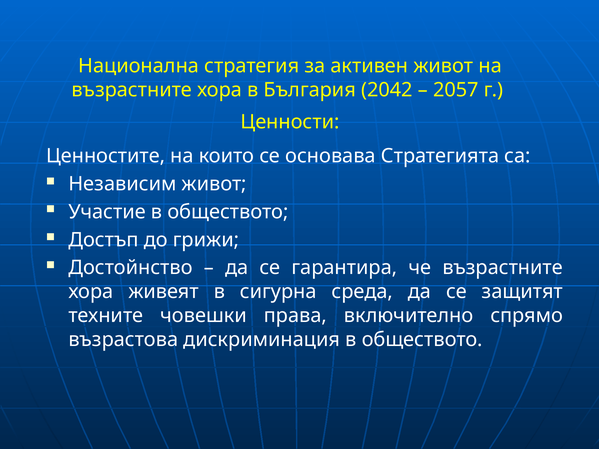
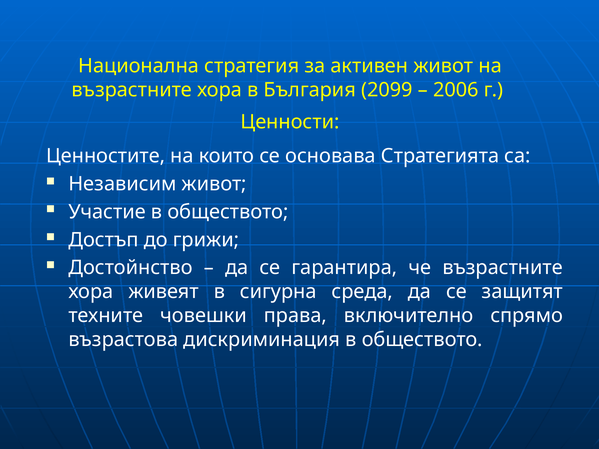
2042: 2042 -> 2099 (387, 90)
2057: 2057 -> 2006 (456, 90)
